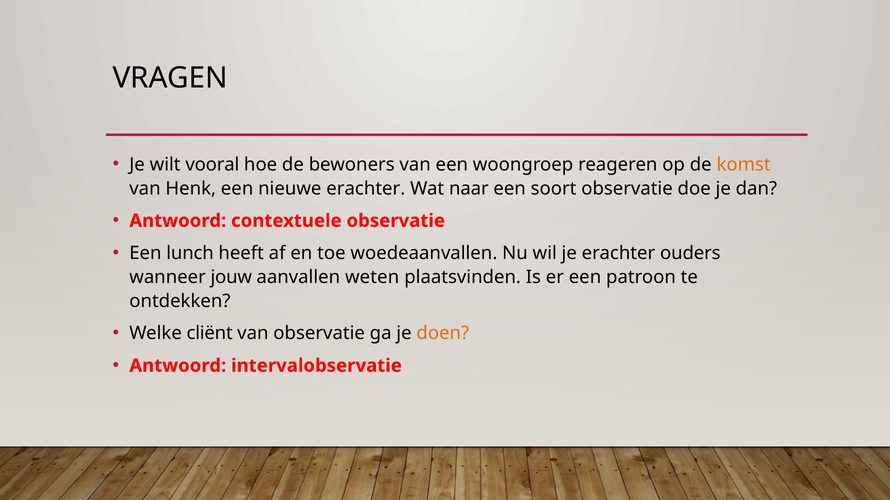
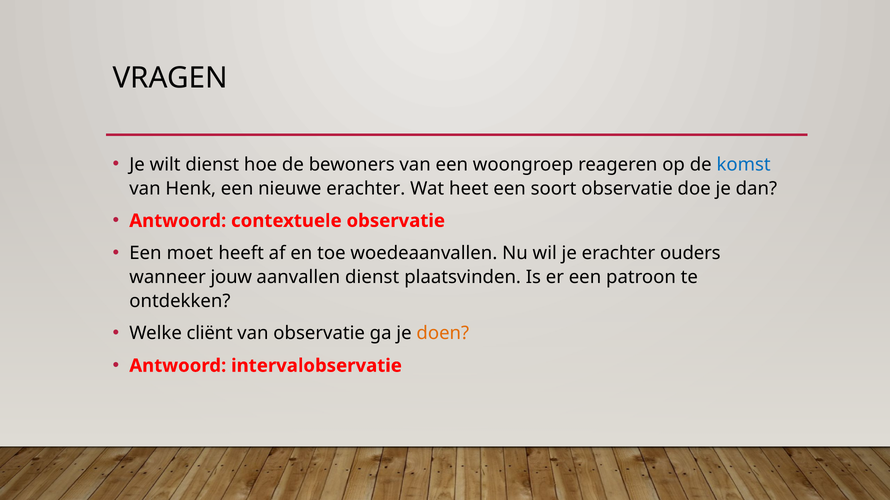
wilt vooral: vooral -> dienst (212, 165)
komst colour: orange -> blue (744, 165)
naar: naar -> heet (469, 189)
lunch: lunch -> moet (190, 253)
aanvallen weten: weten -> dienst (372, 277)
